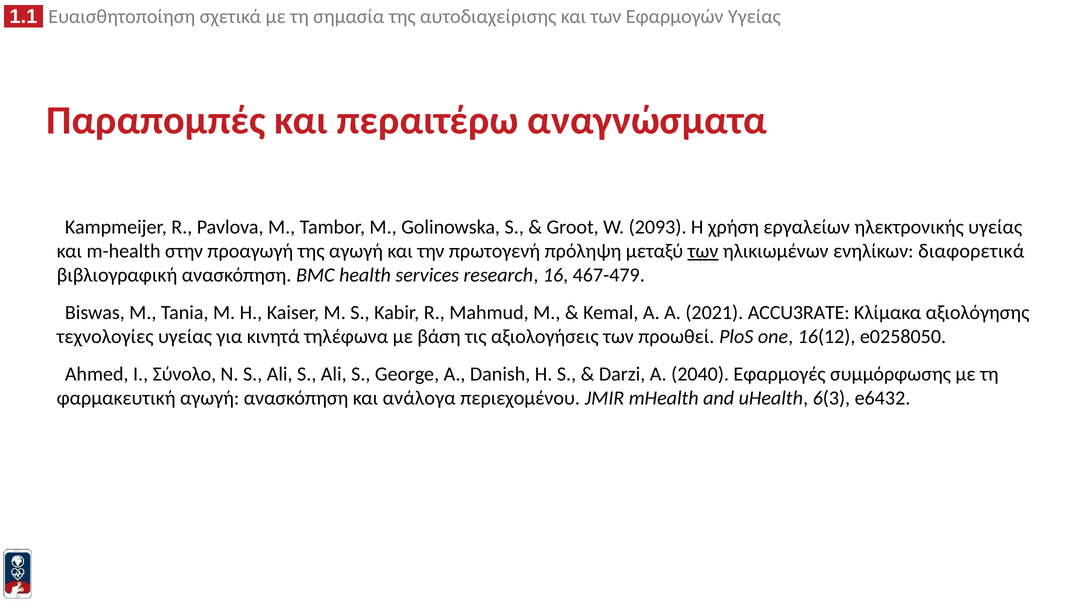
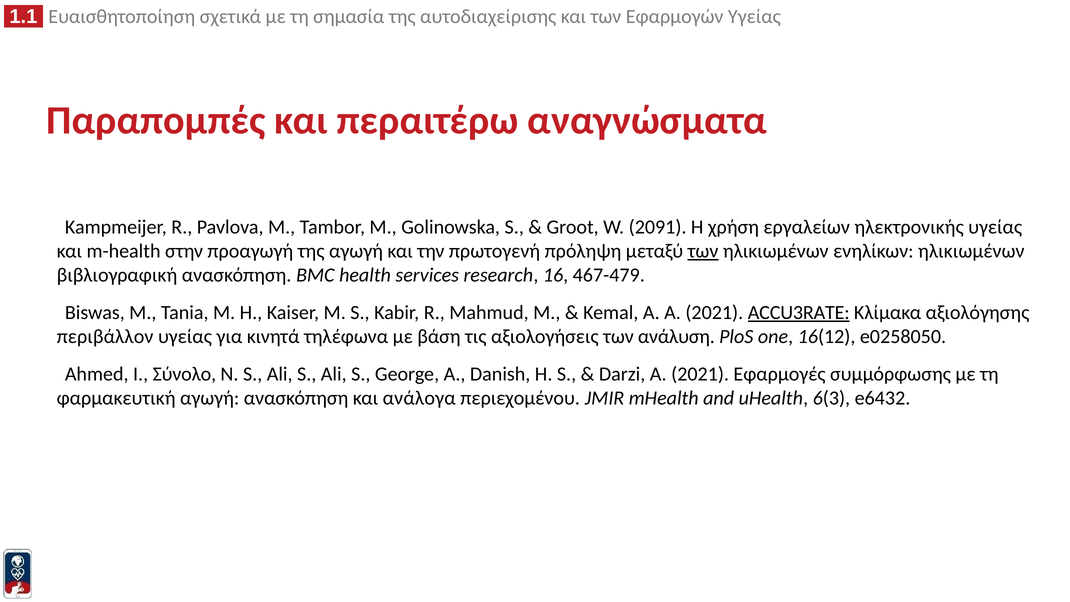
2093: 2093 -> 2091 (658, 227)
ενηλίκων διαφορετικά: διαφορετικά -> ηλικιωμένων (971, 251)
ACCU3RATE underline: none -> present (799, 313)
τεχνολογίες: τεχνολογίες -> περιβάλλον (105, 337)
προωθεί: προωθεί -> ανάλυση (676, 337)
Darzi A 2040: 2040 -> 2021 (700, 374)
